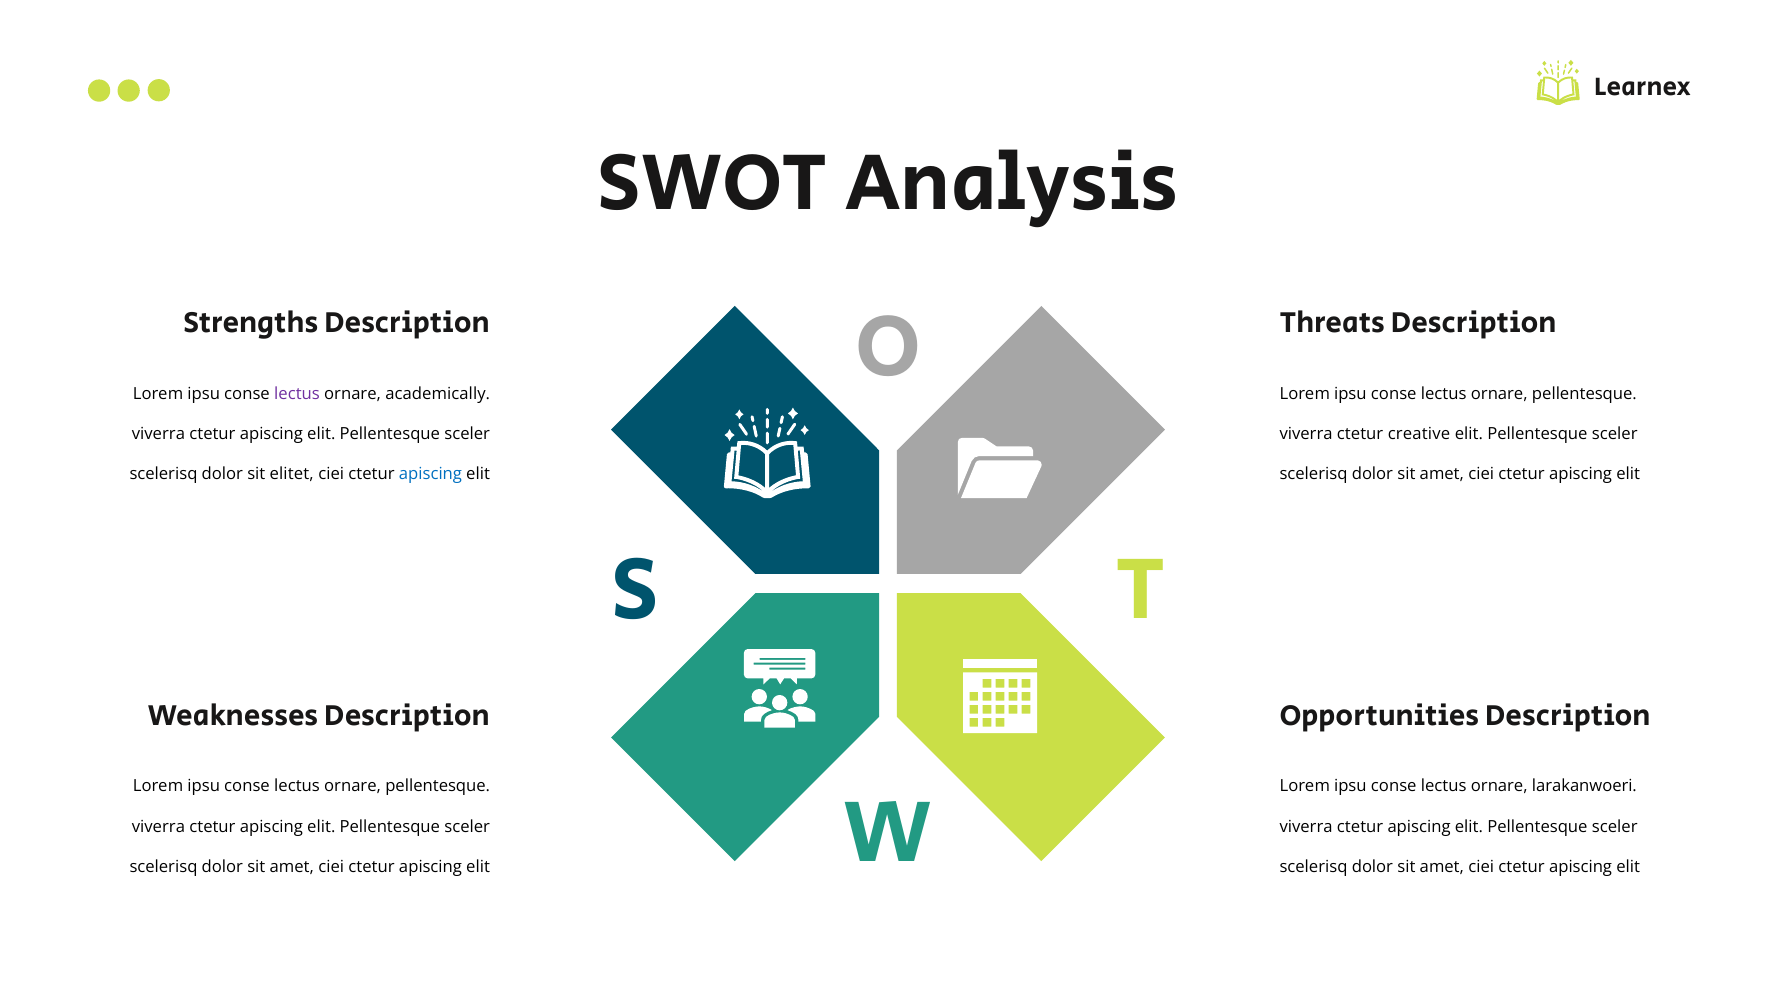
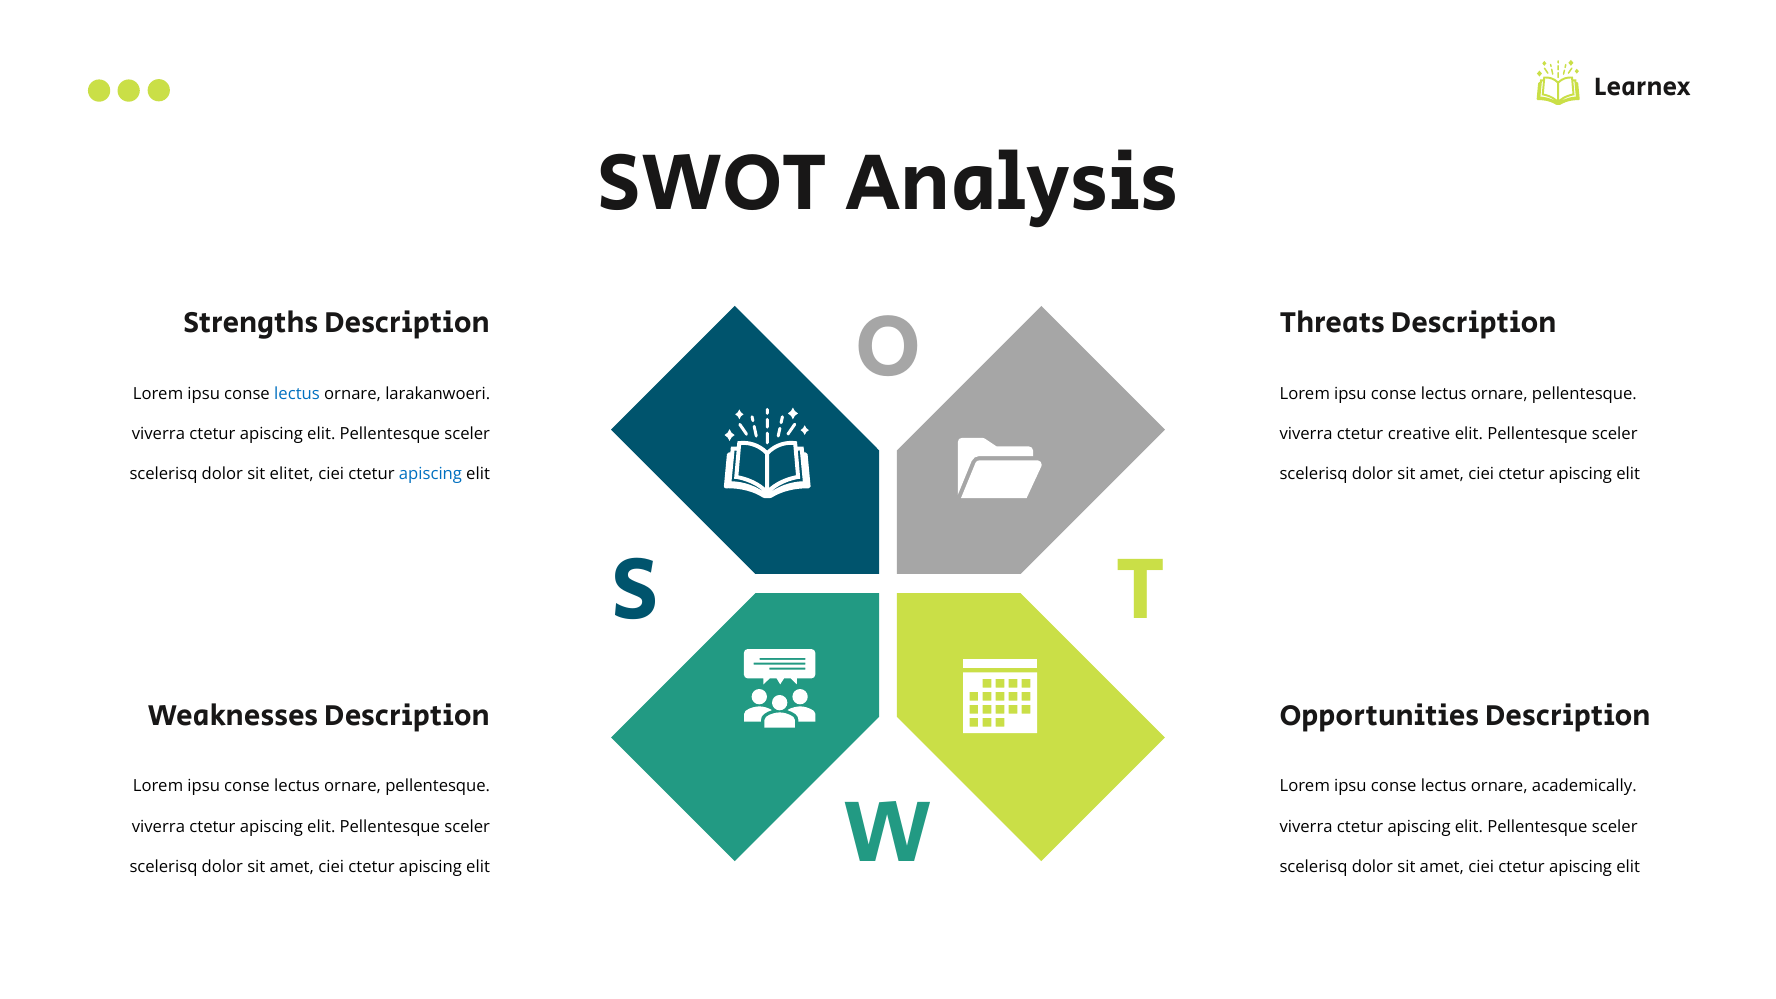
lectus colour: purple -> blue (297, 394)
academically: academically -> larakanwoeri (438, 394)
larakanwoeri: larakanwoeri -> academically (1584, 786)
